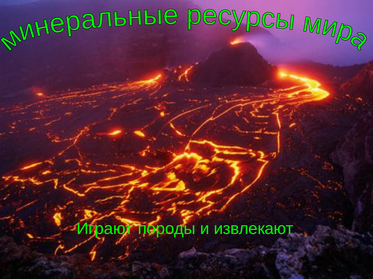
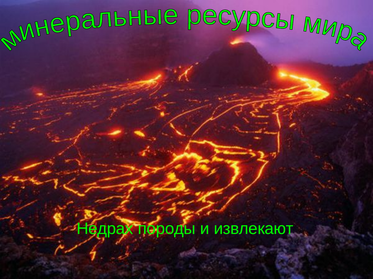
Играют: Играют -> Недрах (105, 229)
